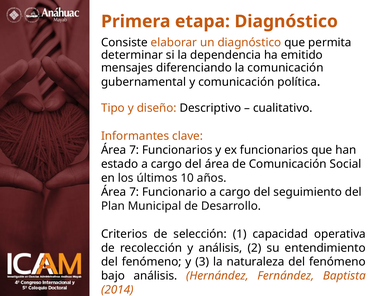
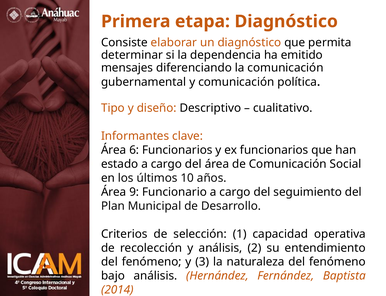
7: 7 -> 6 (134, 150)
7: 7 -> 9 (134, 192)
